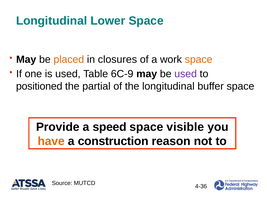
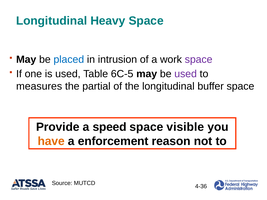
Lower: Lower -> Heavy (108, 21)
placed colour: orange -> blue (69, 59)
closures: closures -> intrusion (117, 59)
space colour: orange -> purple (199, 59)
6C-9: 6C-9 -> 6C-5 (122, 74)
positioned: positioned -> measures (39, 86)
construction: construction -> enforcement (113, 141)
